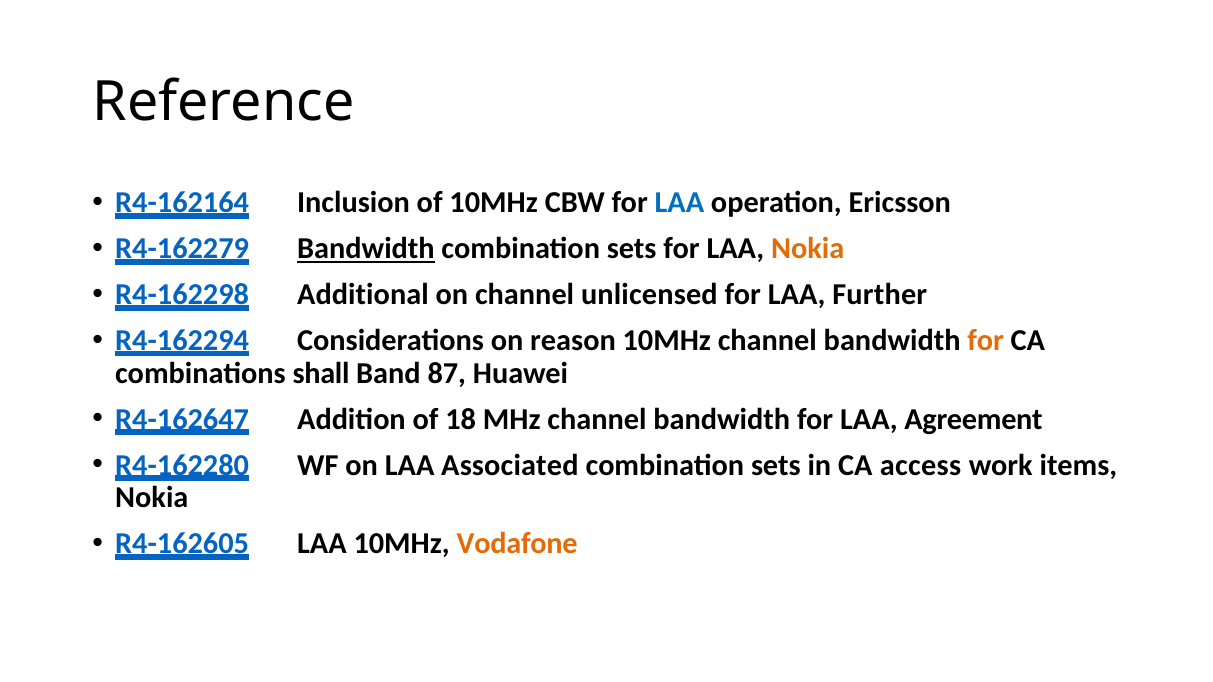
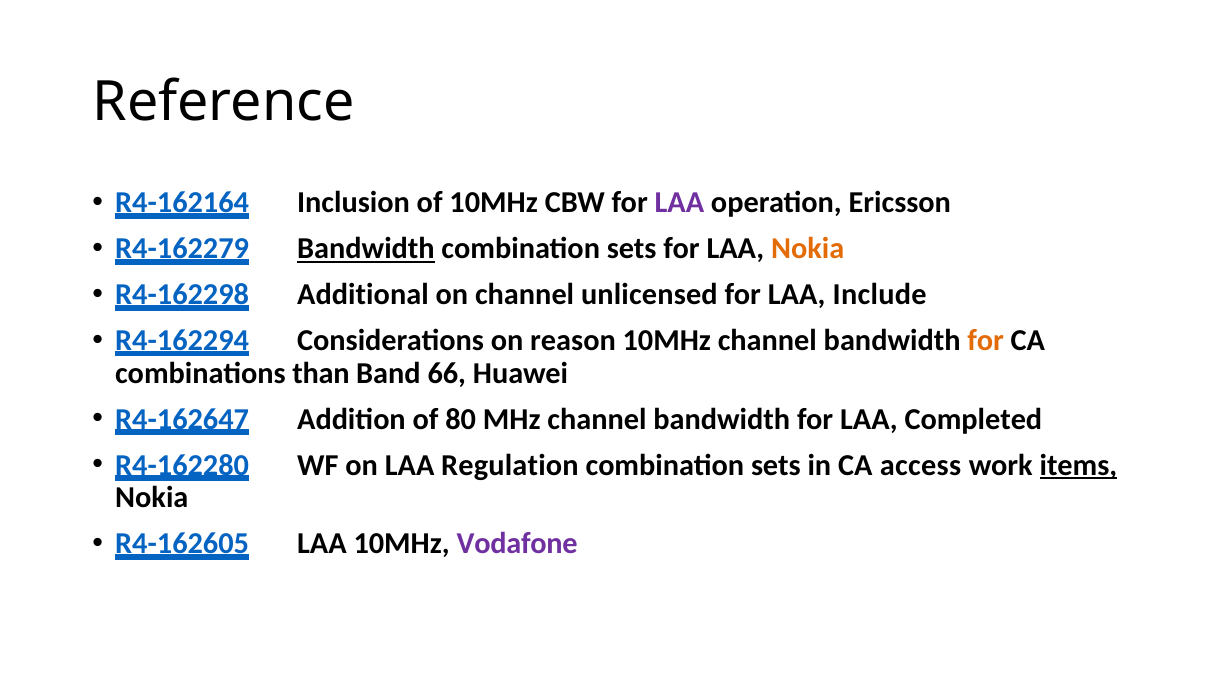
LAA colour: blue -> purple (679, 203)
Further: Further -> Include (880, 295)
shall: shall -> than (321, 374)
87: 87 -> 66 (447, 374)
18: 18 -> 80 (461, 419)
Agreement: Agreement -> Completed (973, 419)
Associated: Associated -> Regulation (510, 465)
items underline: none -> present (1078, 465)
Vodafone colour: orange -> purple (517, 544)
